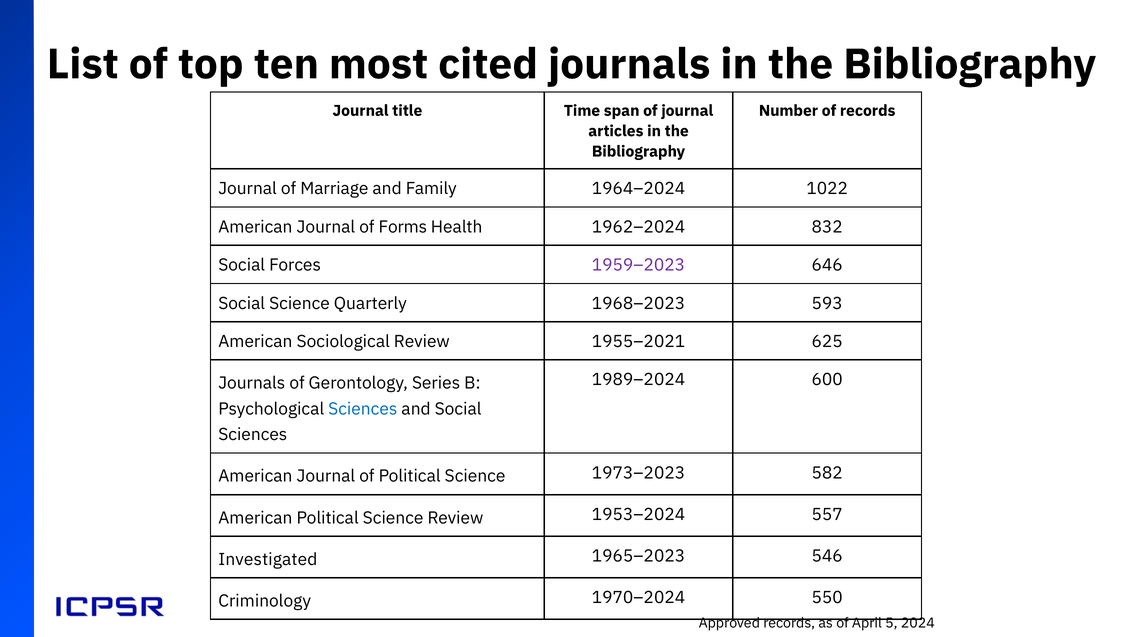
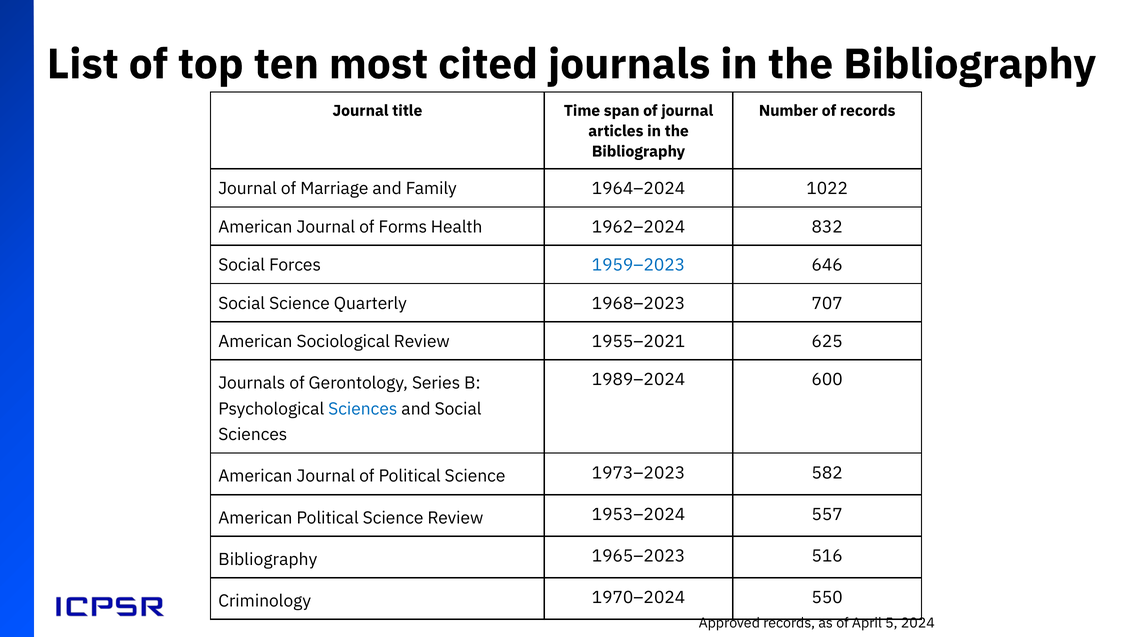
1959–2023 colour: purple -> blue (638, 265)
593: 593 -> 707 (827, 303)
Investigated: Investigated -> Bibliography (268, 559)
546: 546 -> 516 (827, 556)
